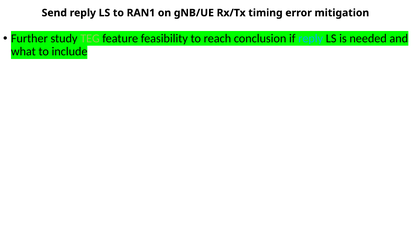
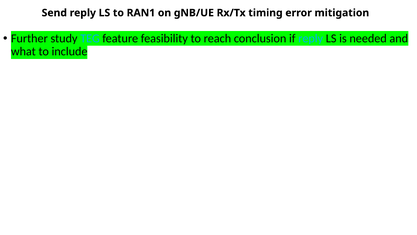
TEG colour: light green -> light blue (90, 38)
